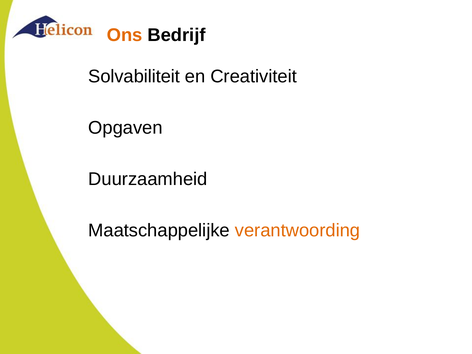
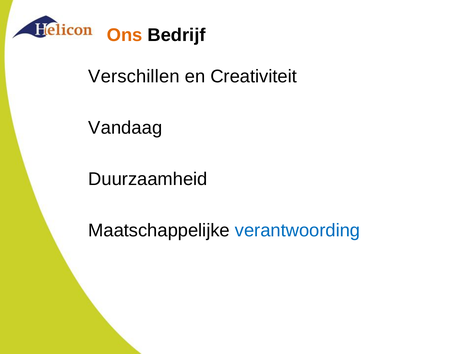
Solvabiliteit: Solvabiliteit -> Verschillen (134, 76)
Opgaven: Opgaven -> Vandaag (125, 128)
verantwoording colour: orange -> blue (298, 230)
